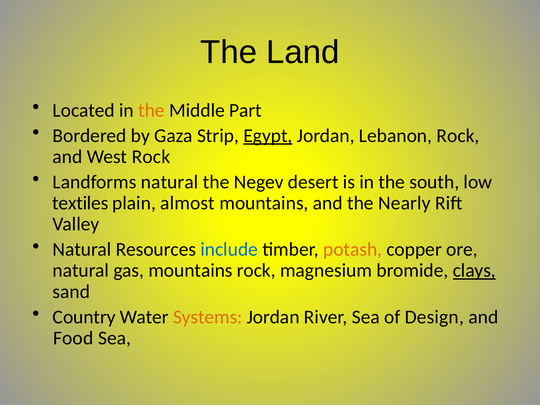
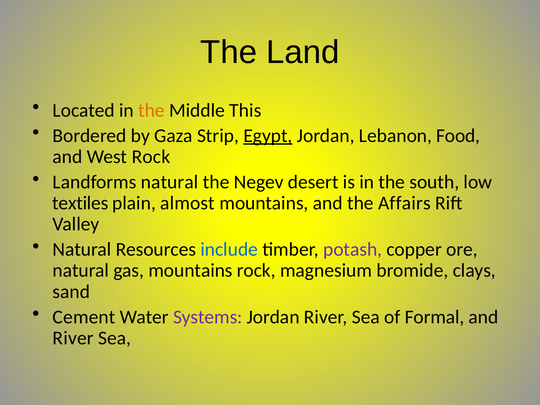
Part: Part -> This (245, 110)
Lebanon Rock: Rock -> Food (458, 136)
Nearly: Nearly -> Affairs (404, 203)
potash colour: orange -> purple (353, 249)
clays underline: present -> none (474, 271)
Country: Country -> Cement (84, 317)
Systems colour: orange -> purple (208, 317)
Design: Design -> Formal (435, 317)
Food: Food -> River (73, 338)
